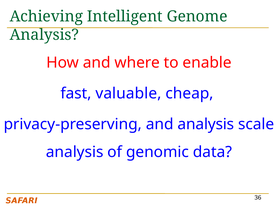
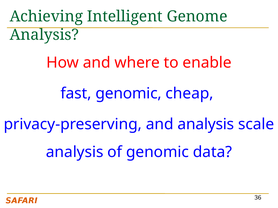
fast valuable: valuable -> genomic (129, 94)
